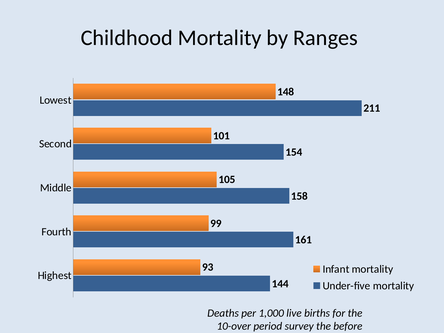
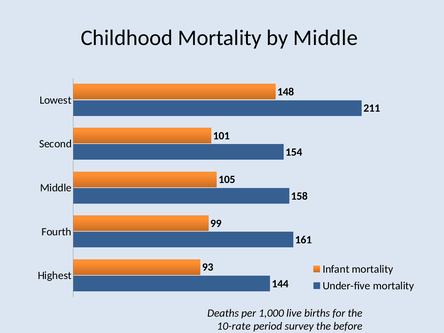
by Ranges: Ranges -> Middle (325, 38)
10-over: 10-over -> 10-rate (234, 326)
